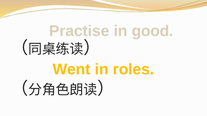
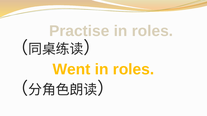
Practise in good: good -> roles (152, 31)
